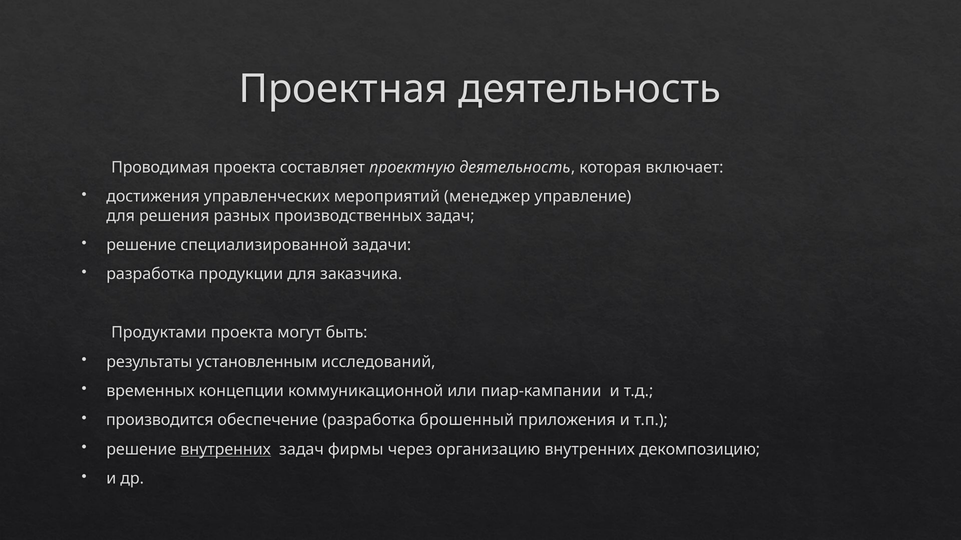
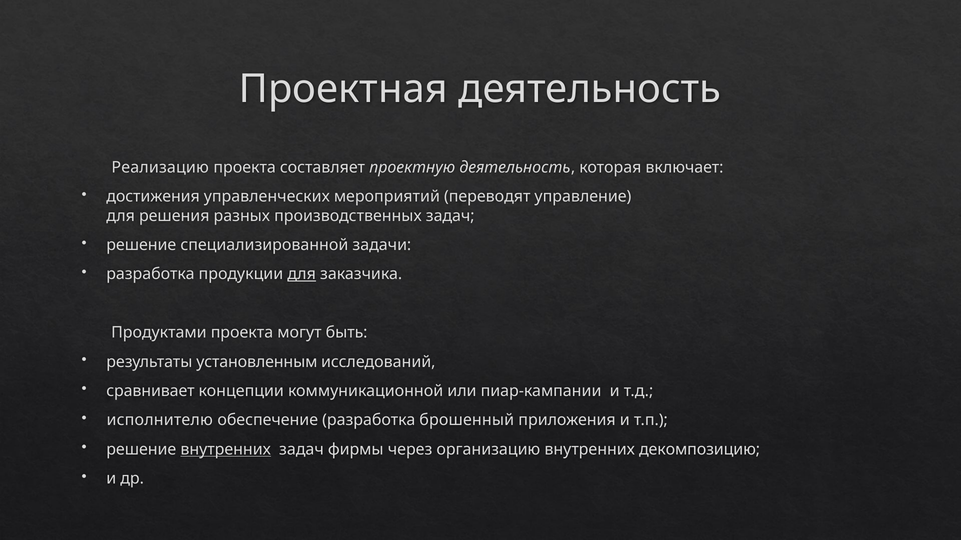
Проводимая: Проводимая -> Реализацию (160, 168)
менеджер: менеджер -> переводят (487, 197)
для underline: none -> present (302, 274)
временных: временных -> сравнивает (150, 391)
производится: производится -> исполнителю (160, 421)
